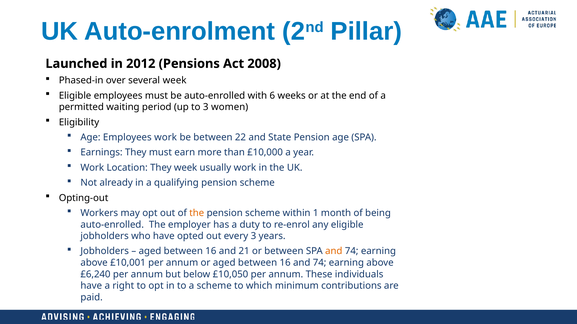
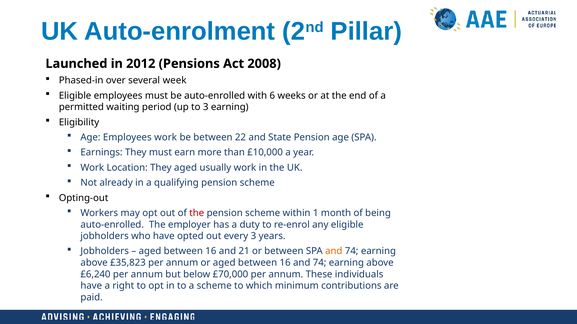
3 women: women -> earning (230, 107)
They week: week -> aged (185, 168)
the colour: orange -> red (197, 213)
£10,001: £10,001 -> £35,823 (128, 263)
£10,050: £10,050 -> £70,000 (230, 275)
